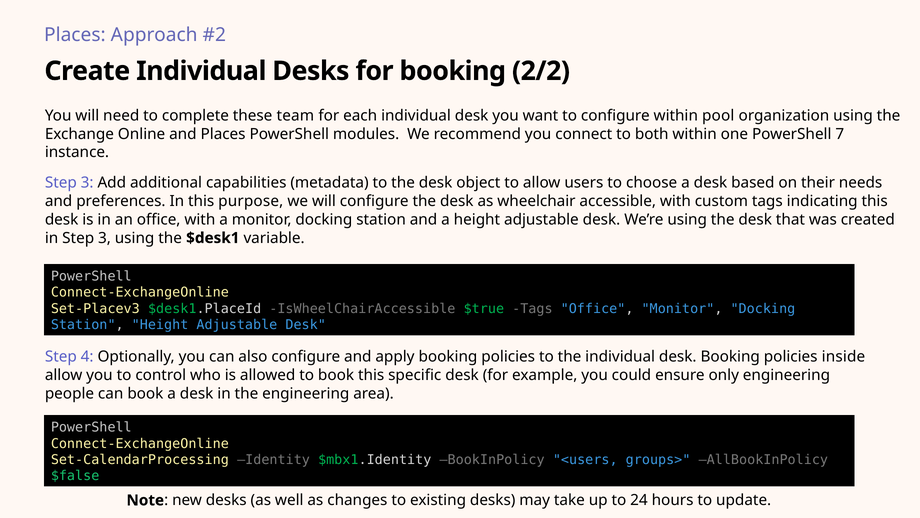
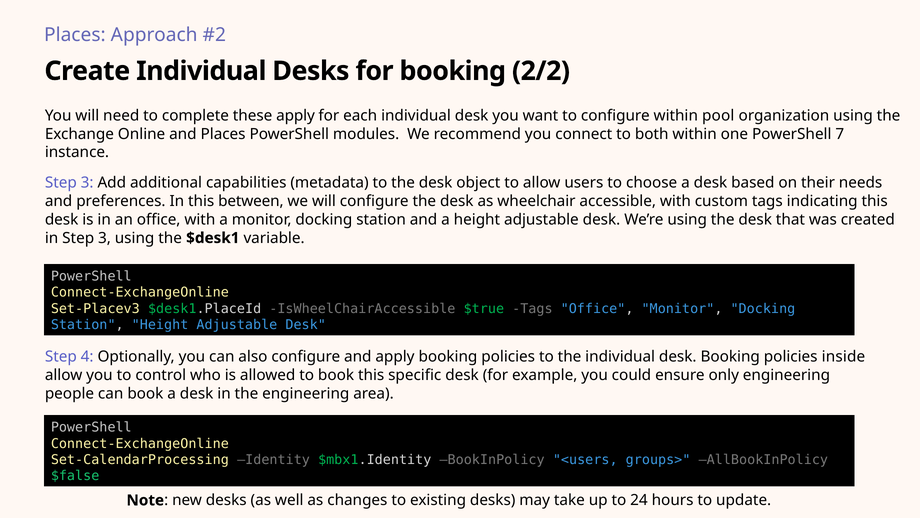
these team: team -> apply (296, 115)
purpose: purpose -> between (251, 201)
